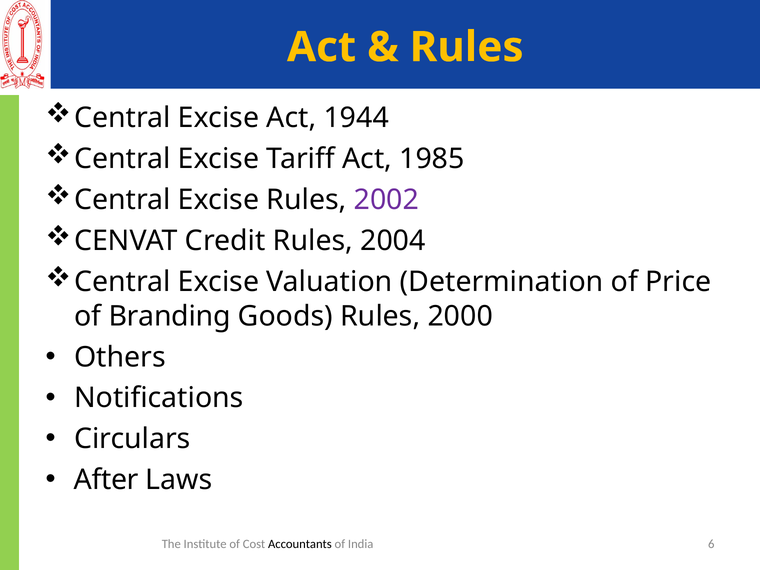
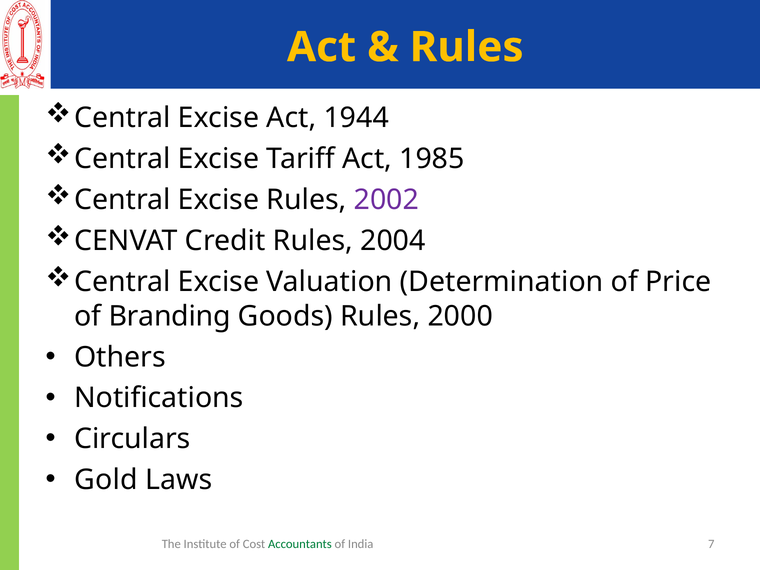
After: After -> Gold (106, 480)
Accountants colour: black -> green (300, 544)
6: 6 -> 7 (711, 544)
